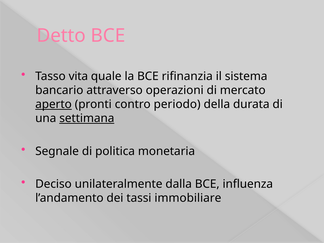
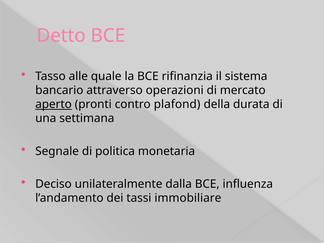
vita: vita -> alle (78, 76)
periodo: periodo -> plafond (177, 104)
settimana underline: present -> none (87, 118)
